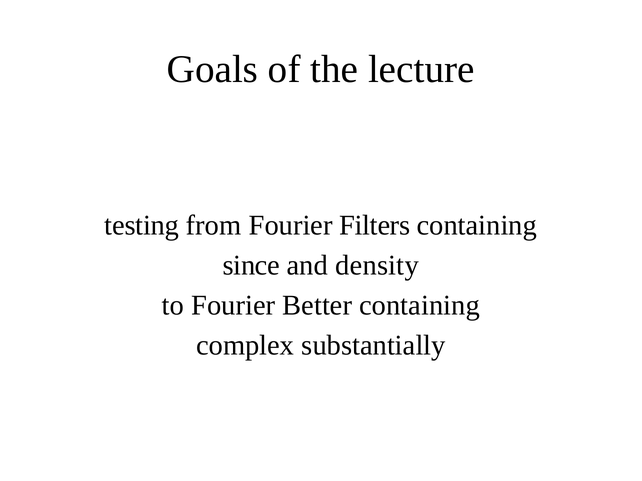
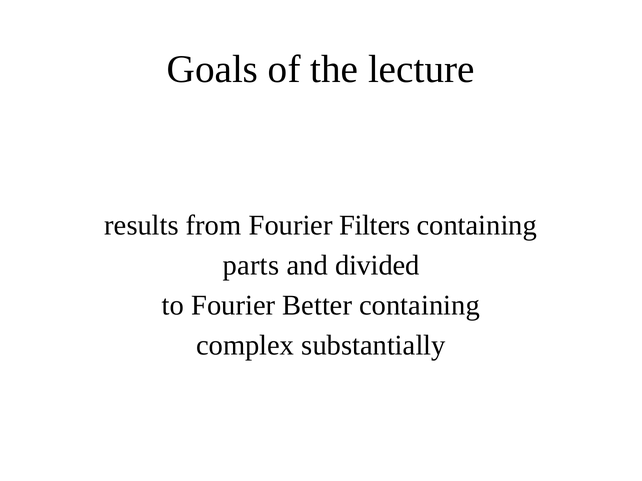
testing: testing -> results (142, 226)
since: since -> parts (251, 266)
density: density -> divided (377, 266)
